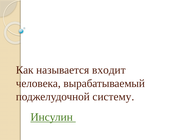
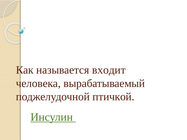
систему: систему -> птичкой (113, 97)
